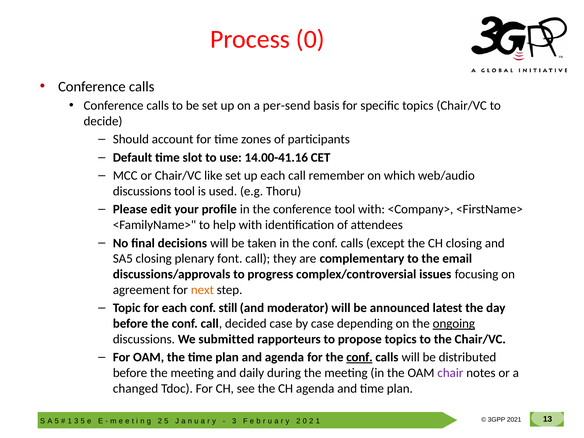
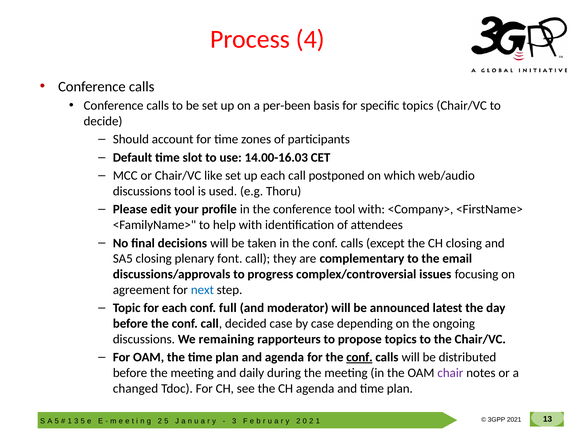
Process 0: 0 -> 4 (310, 39)
per-send: per-send -> per-been (287, 106)
14.00-41.16: 14.00-41.16 -> 14.00-16.03 (276, 157)
remember: remember -> postponed (337, 176)
next colour: orange -> blue (202, 290)
still: still -> full (228, 308)
ongoing underline: present -> none (454, 324)
submitted: submitted -> remaining (226, 339)
